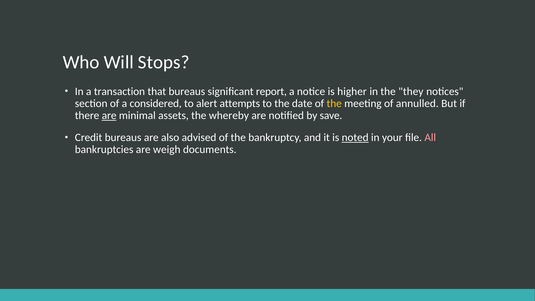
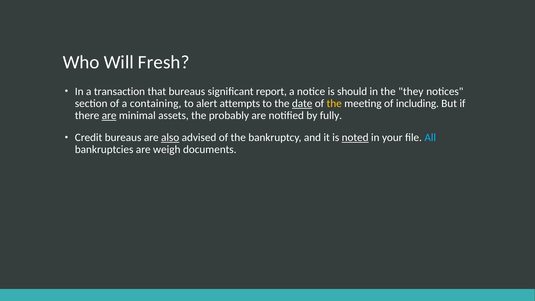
Stops: Stops -> Fresh (164, 62)
higher: higher -> should (352, 91)
considered: considered -> containing (156, 103)
date underline: none -> present (302, 103)
annulled: annulled -> including (417, 103)
whereby: whereby -> probably (229, 115)
save: save -> fully (331, 115)
also underline: none -> present (170, 138)
All colour: pink -> light blue (430, 138)
